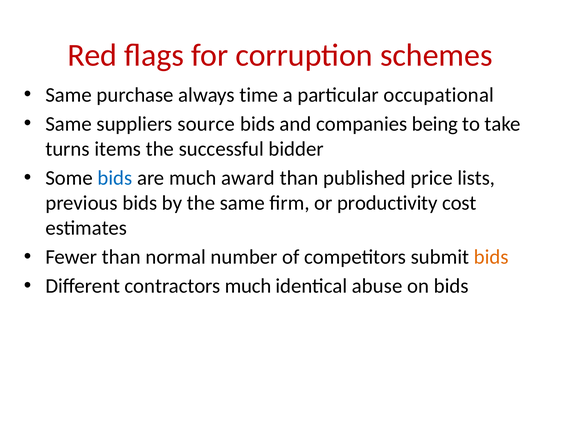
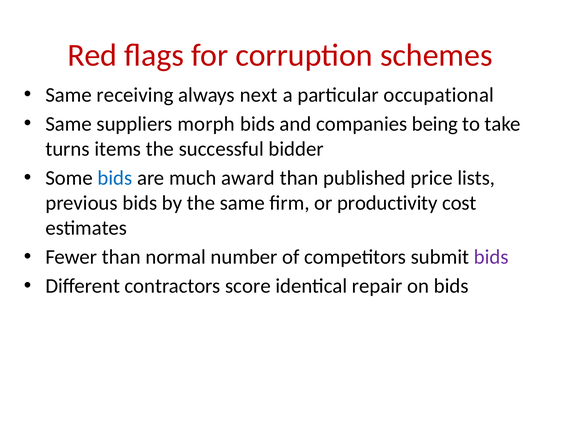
purchase: purchase -> receiving (135, 95)
time: time -> next (259, 95)
source: source -> morph (206, 124)
bids colour: orange -> purple (491, 257)
contractors much: much -> score (248, 286)
abuse: abuse -> repair (377, 286)
